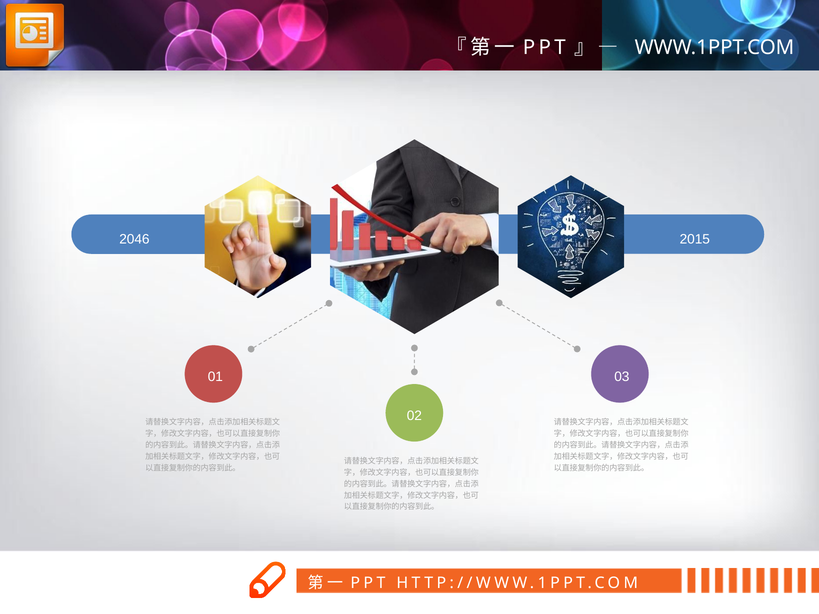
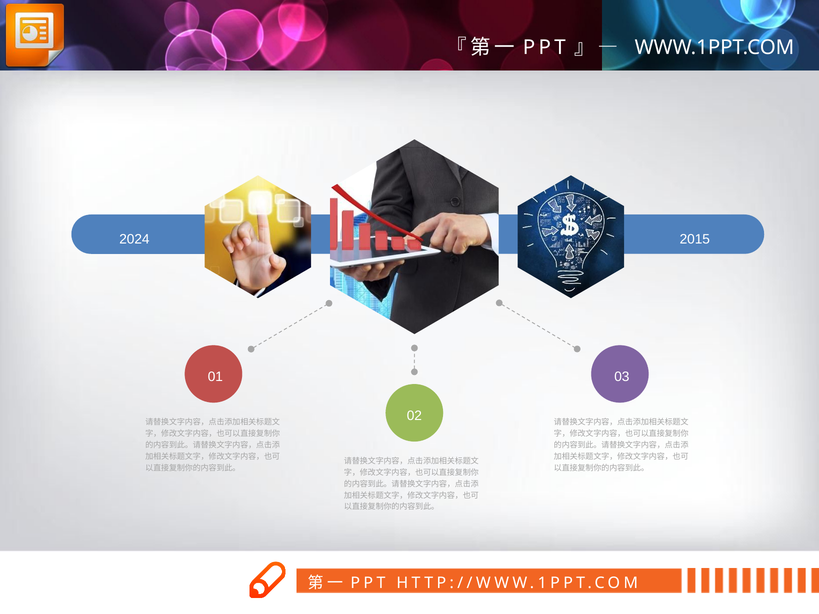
2046: 2046 -> 2024 (134, 239)
